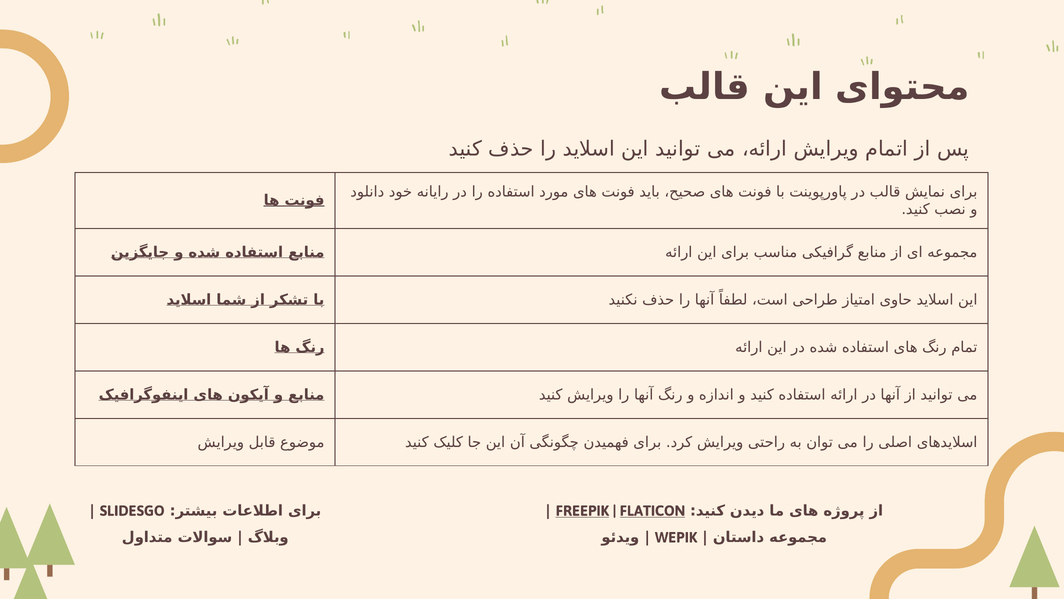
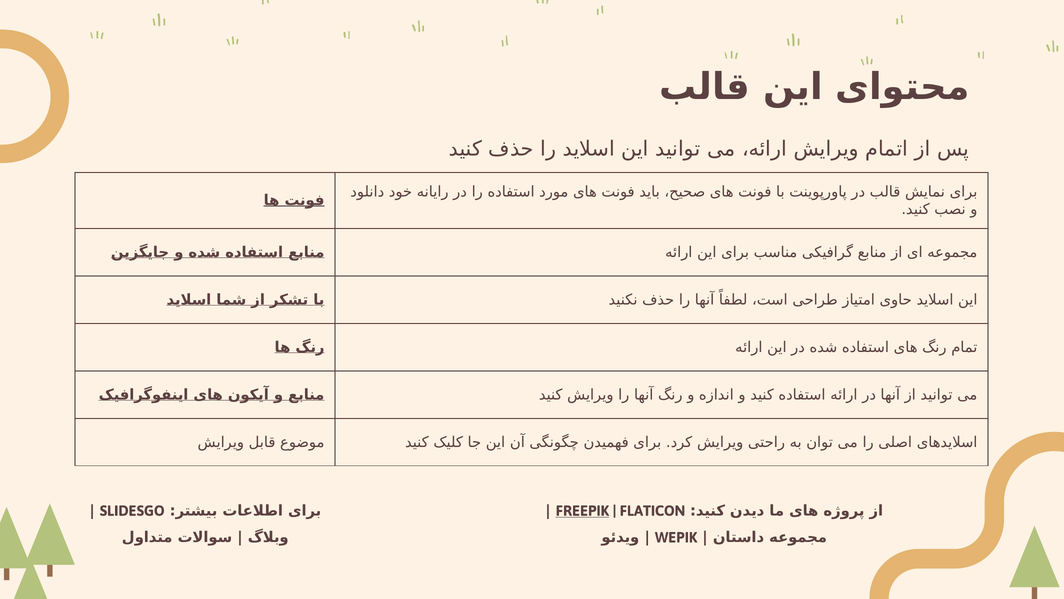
FLATICON underline: present -> none (652, 510)
